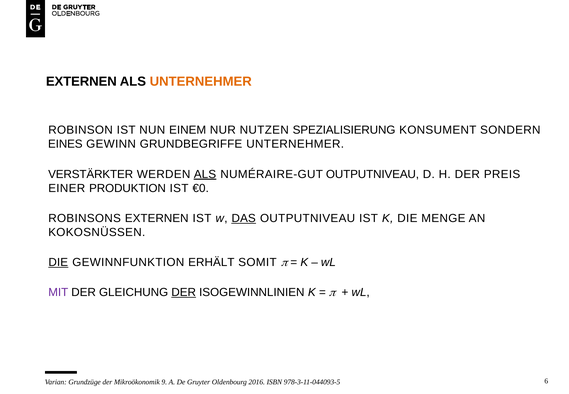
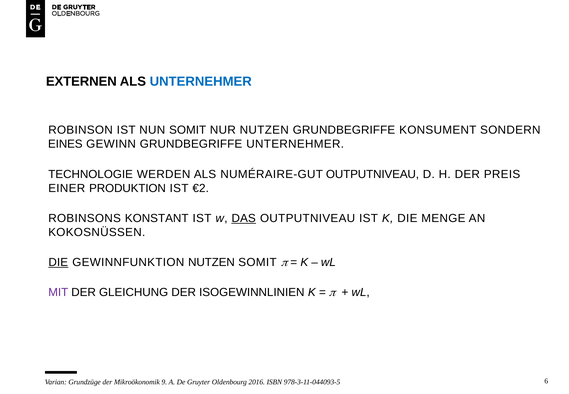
UNTERNEHMER colour: orange -> blue (201, 81)
NUN EINEM: EINEM -> SOMIT (188, 130)
NUTZEN SPEZIALISIERUNG: SPEZIALISIERUNG -> GRUNDBEGRIFFE (344, 130)
VERSTÄRKTER: VERSTÄRKTER -> TECHNOLOGIE (91, 174)
ALS underline: present -> none (205, 174)
€0: €0 -> €2 (201, 188)
ROBINSONS EXTERNEN: EXTERNEN -> KONSTANT (157, 218)
GEWINNFUNKTION ERHÄLT: ERHÄLT -> NUTZEN (211, 262)
DER underline: present -> none (184, 292)
